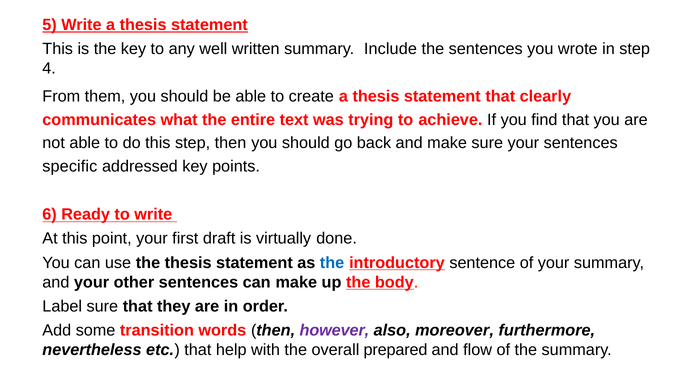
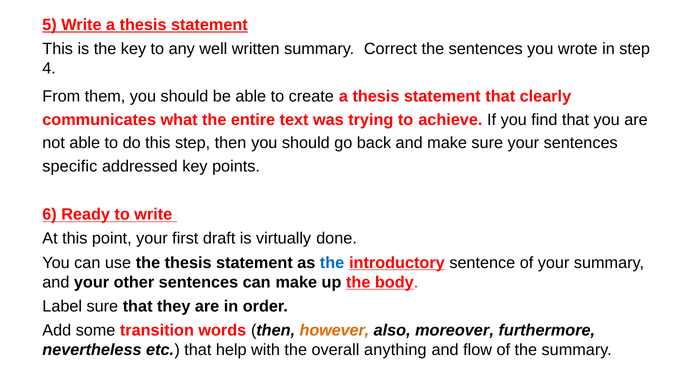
Include: Include -> Correct (390, 49)
however colour: purple -> orange (334, 330)
prepared: prepared -> anything (395, 349)
